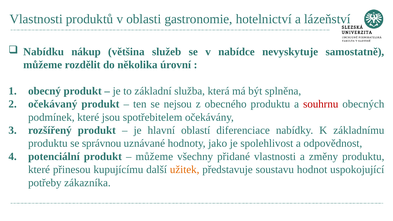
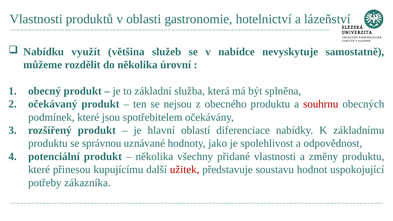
nákup: nákup -> využít (86, 52)
můžeme: můžeme -> několika (154, 157)
užitek colour: orange -> red (185, 170)
